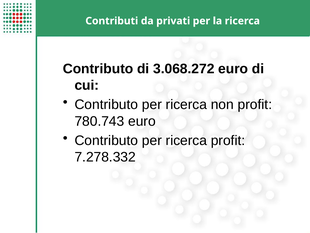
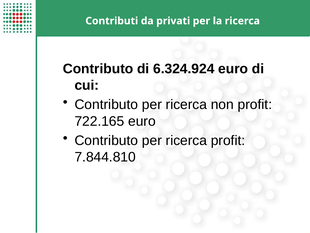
3.068.272: 3.068.272 -> 6.324.924 (184, 69)
780.743: 780.743 -> 722.165 (99, 121)
7.278.332: 7.278.332 -> 7.844.810 (105, 157)
